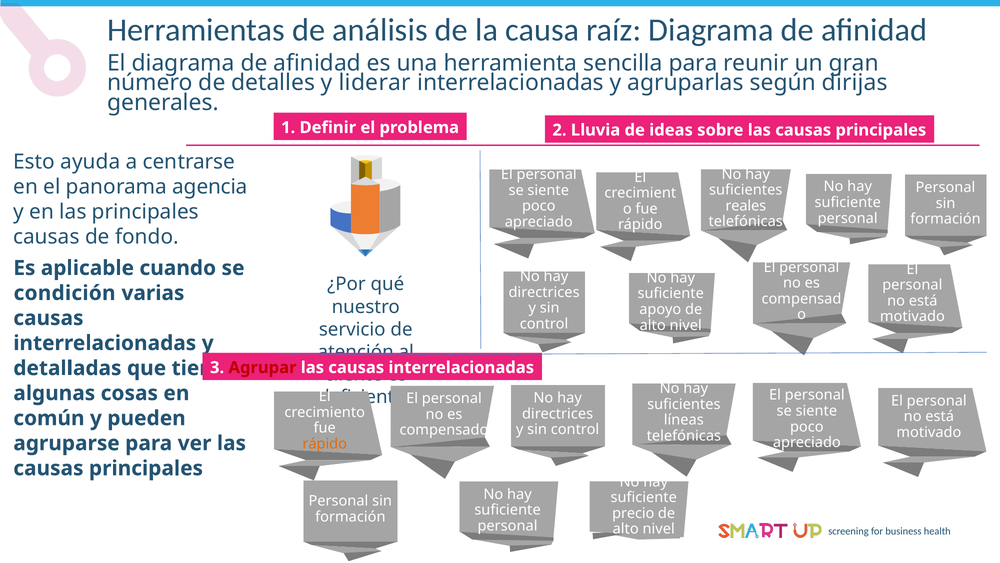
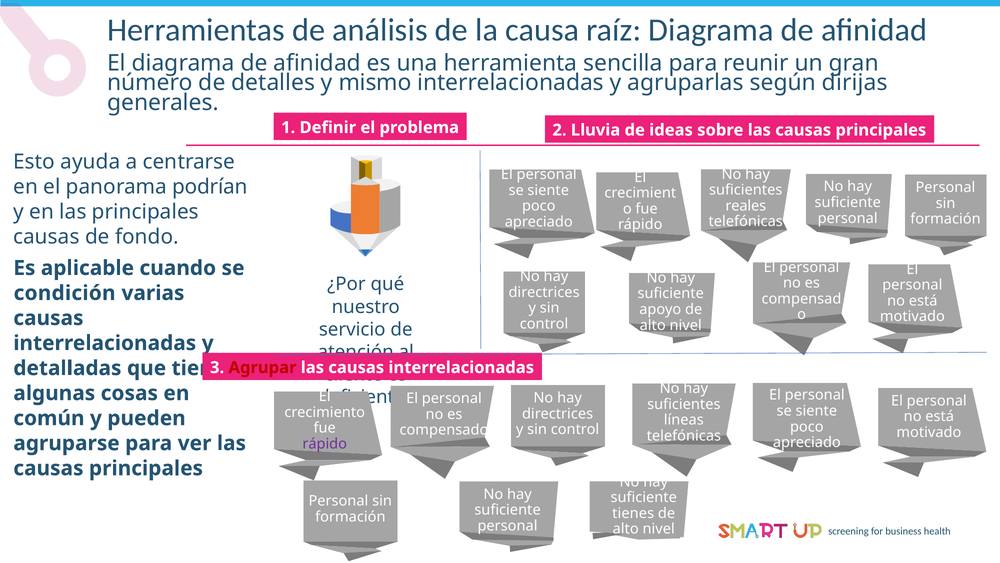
liderar: liderar -> mismo (375, 83)
agencia: agencia -> podrían (210, 187)
rápido colour: orange -> purple (325, 443)
precio: precio -> tienes (633, 513)
